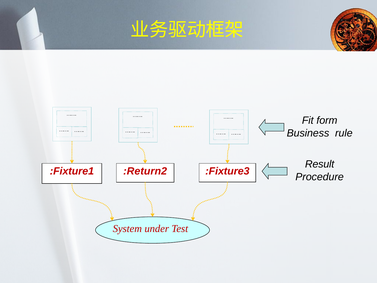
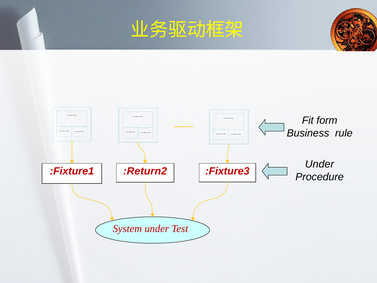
Result: Result -> Under (320, 164)
